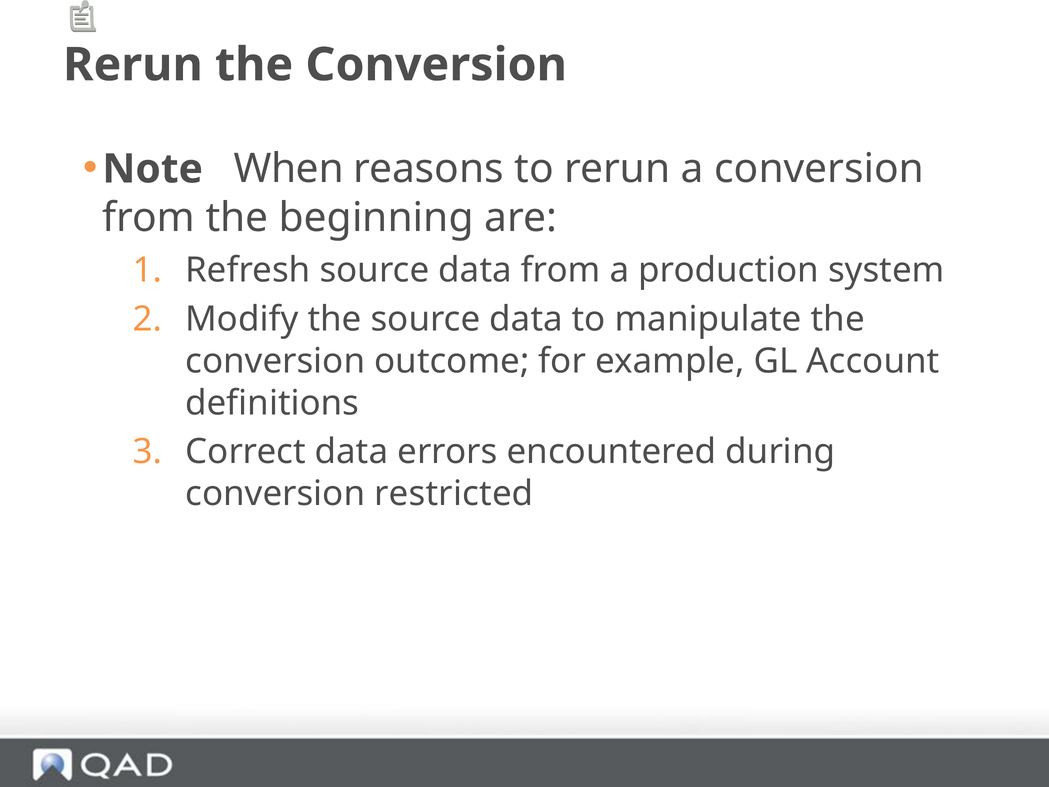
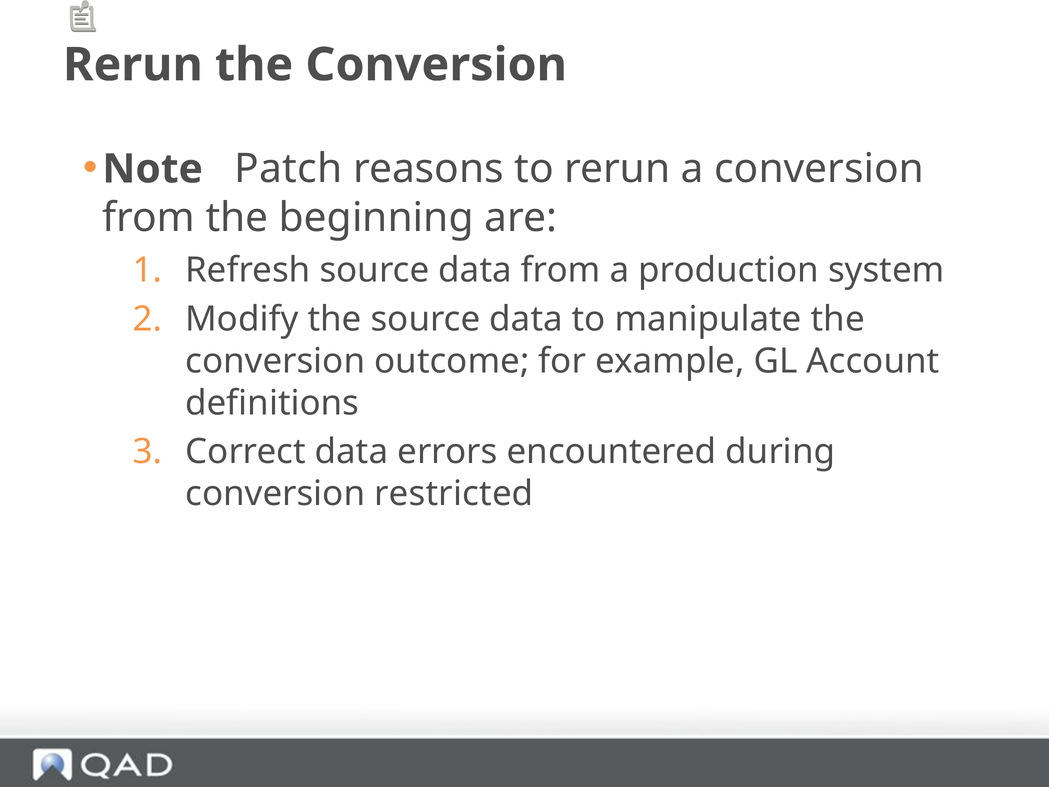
When: When -> Patch (288, 169)
